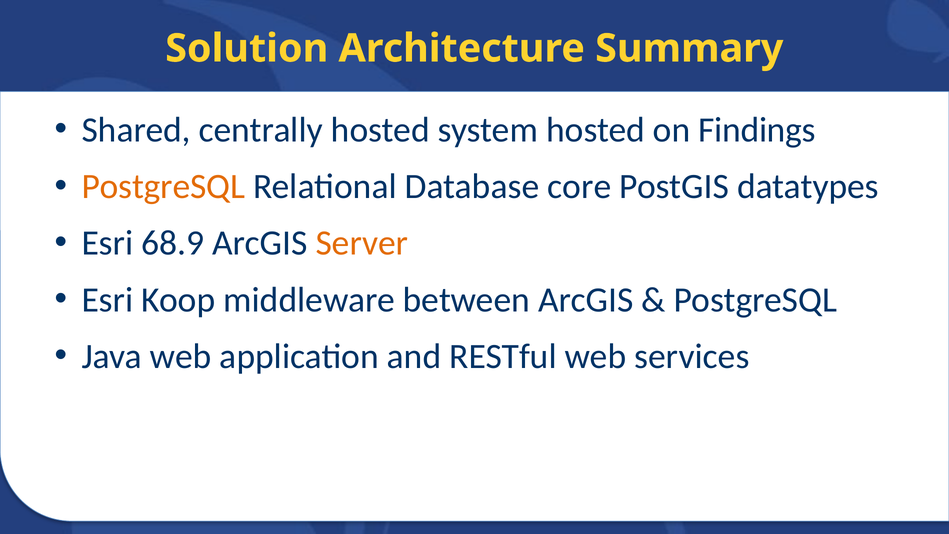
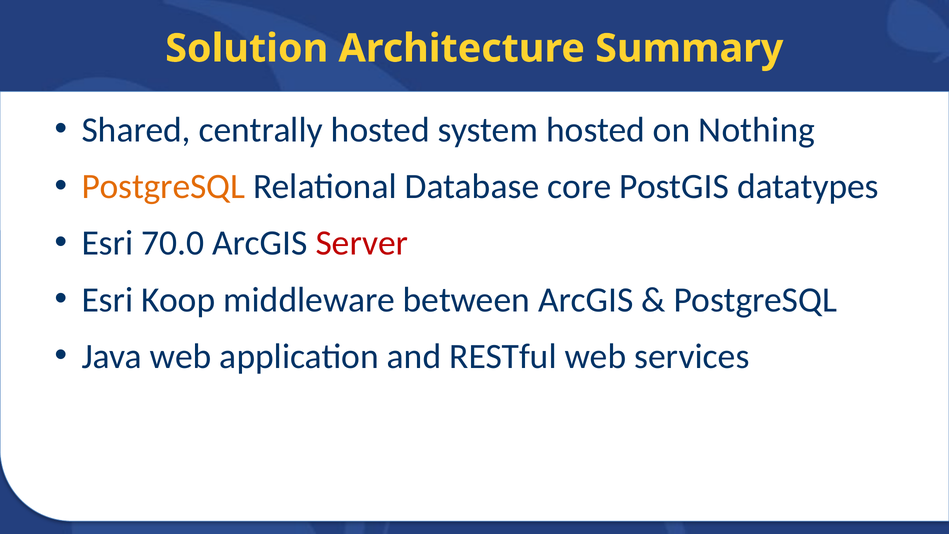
Findings: Findings -> Nothing (757, 130)
68.9: 68.9 -> 70.0 (173, 243)
Server colour: orange -> red (362, 243)
